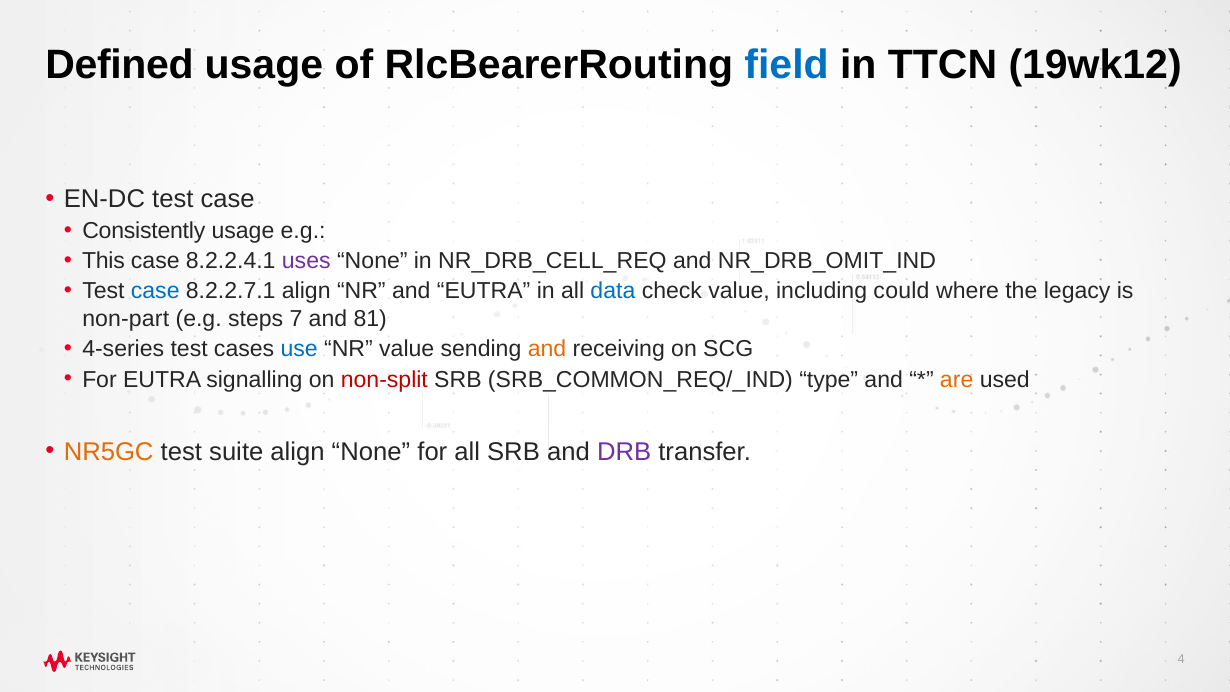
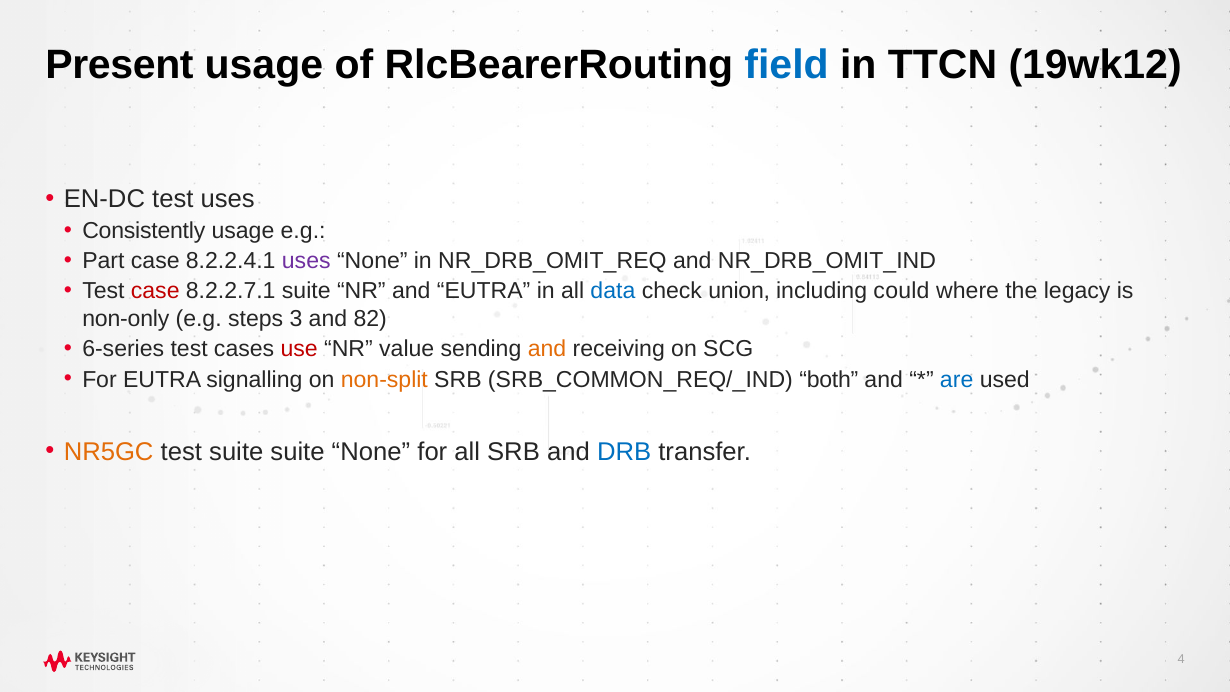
Defined: Defined -> Present (119, 65)
EN-DC test case: case -> uses (228, 199)
This: This -> Part (103, 261)
NR_DRB_CELL_REQ: NR_DRB_CELL_REQ -> NR_DRB_OMIT_REQ (552, 261)
case colour: blue -> red (155, 291)
8.2.2.7.1 align: align -> suite (306, 291)
check value: value -> union (739, 291)
non-part: non-part -> non-only (126, 319)
7: 7 -> 3 (296, 319)
81: 81 -> 82 (370, 319)
4-series: 4-series -> 6-series (123, 349)
use colour: blue -> red (299, 349)
non-split colour: red -> orange (384, 379)
type: type -> both (829, 379)
are colour: orange -> blue (957, 379)
suite align: align -> suite (298, 452)
DRB colour: purple -> blue (624, 452)
